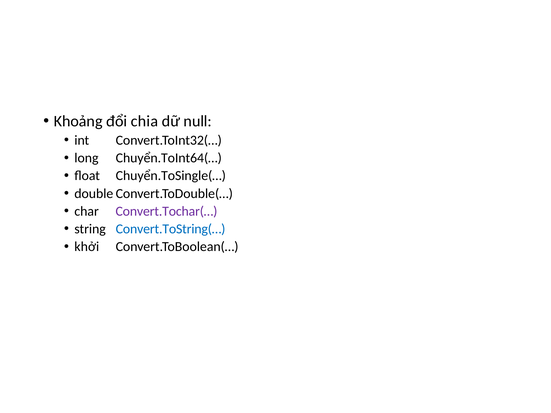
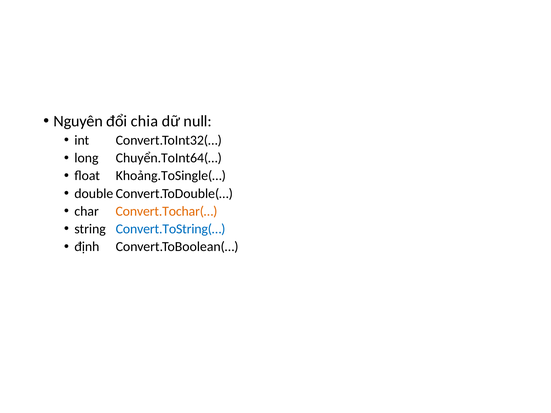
Khoảng: Khoảng -> Nguyên (78, 121)
Chuyển.ToSingle(…: Chuyển.ToSingle(… -> Khoảng.ToSingle(… (171, 176)
Convert.Tochar(… colour: purple -> orange (166, 211)
khởi: khởi -> định (87, 247)
